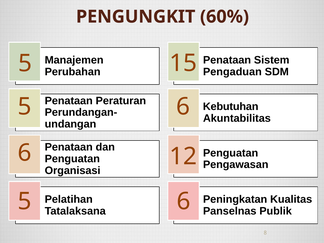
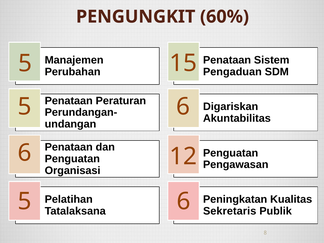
Kebutuhan: Kebutuhan -> Digariskan (231, 107)
Panselnas: Panselnas -> Sekretaris (230, 211)
